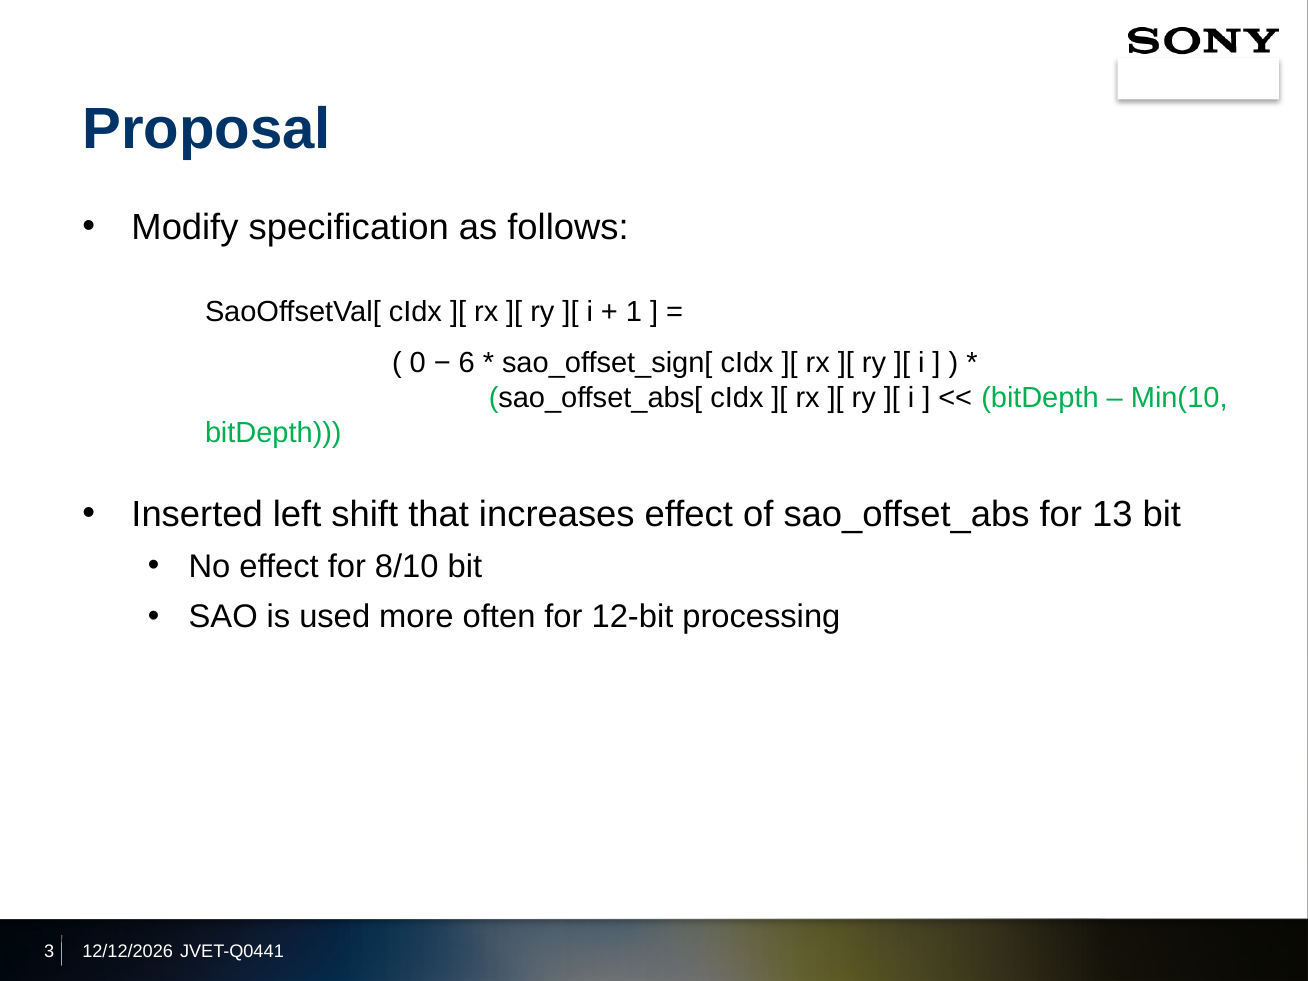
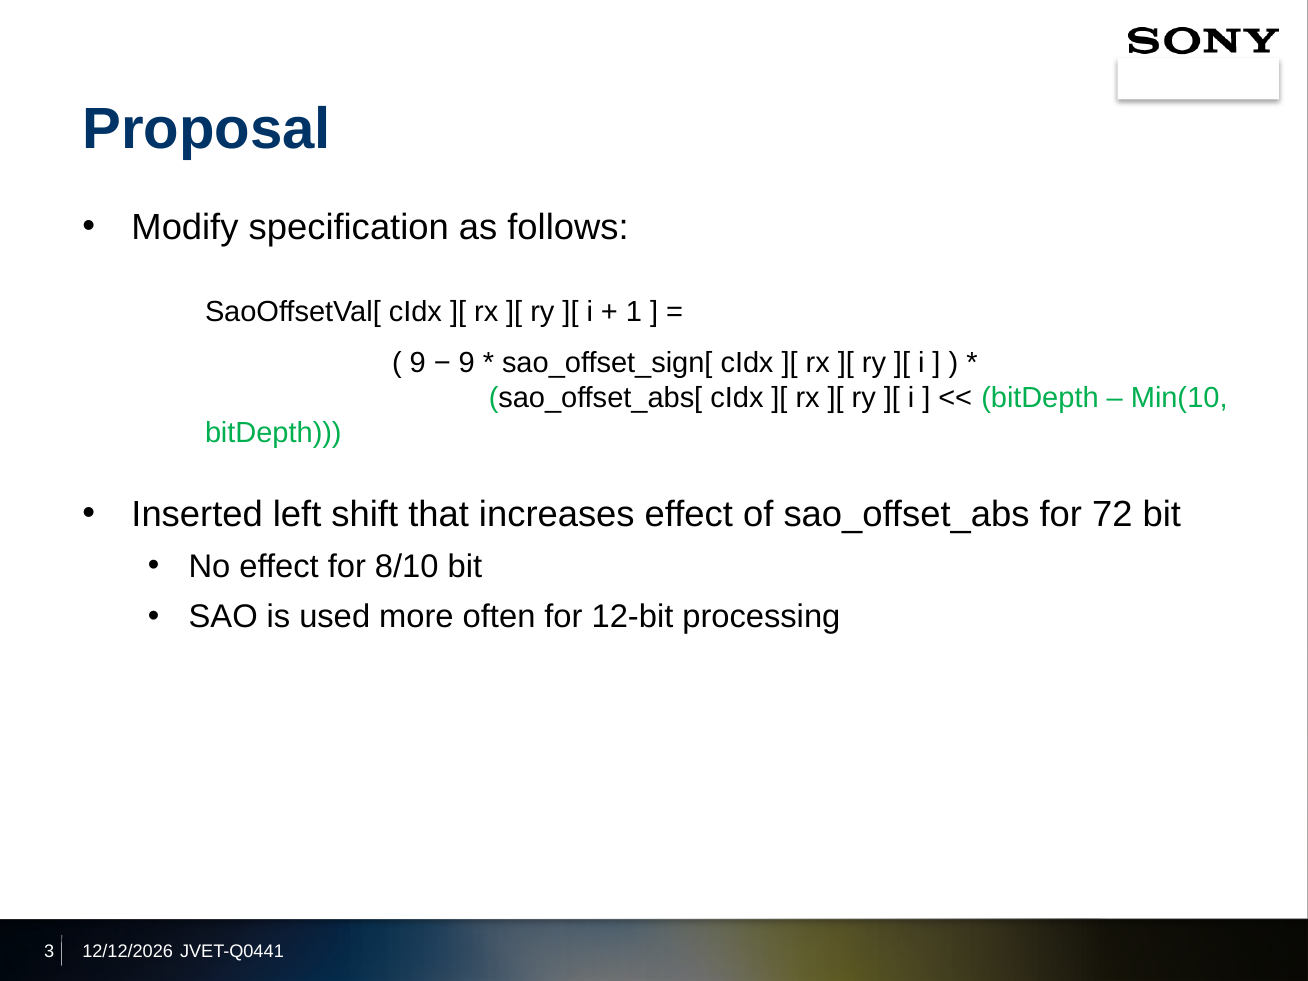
0: 0 -> 9 (418, 363)
6: 6 -> 9 (467, 363)
13: 13 -> 72 (1112, 515)
